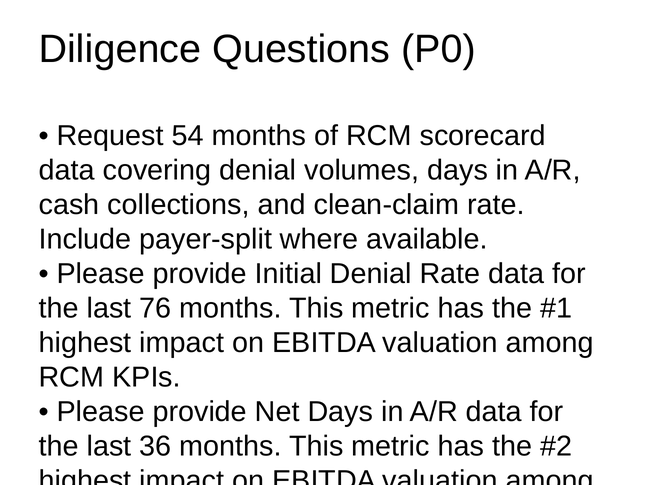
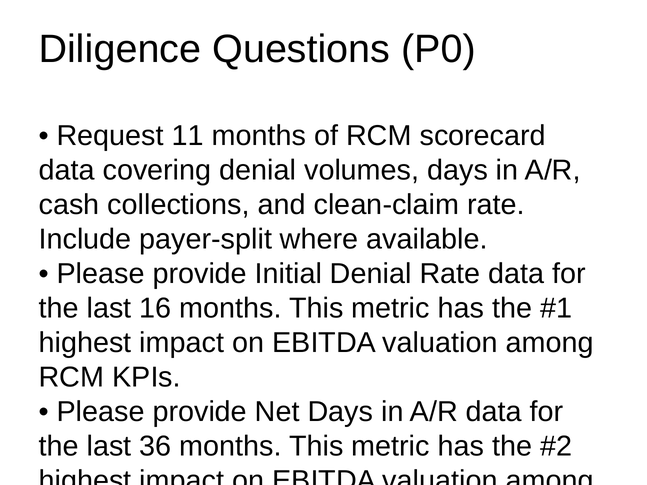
54: 54 -> 11 (188, 136)
76: 76 -> 16 (155, 308)
